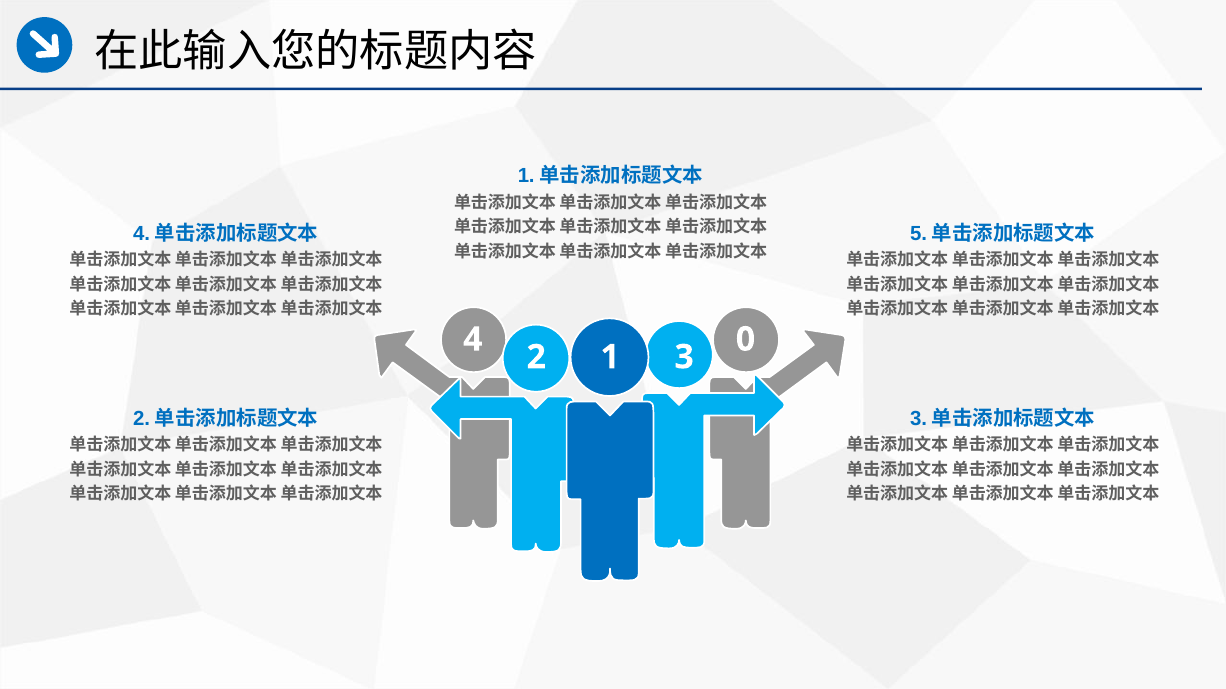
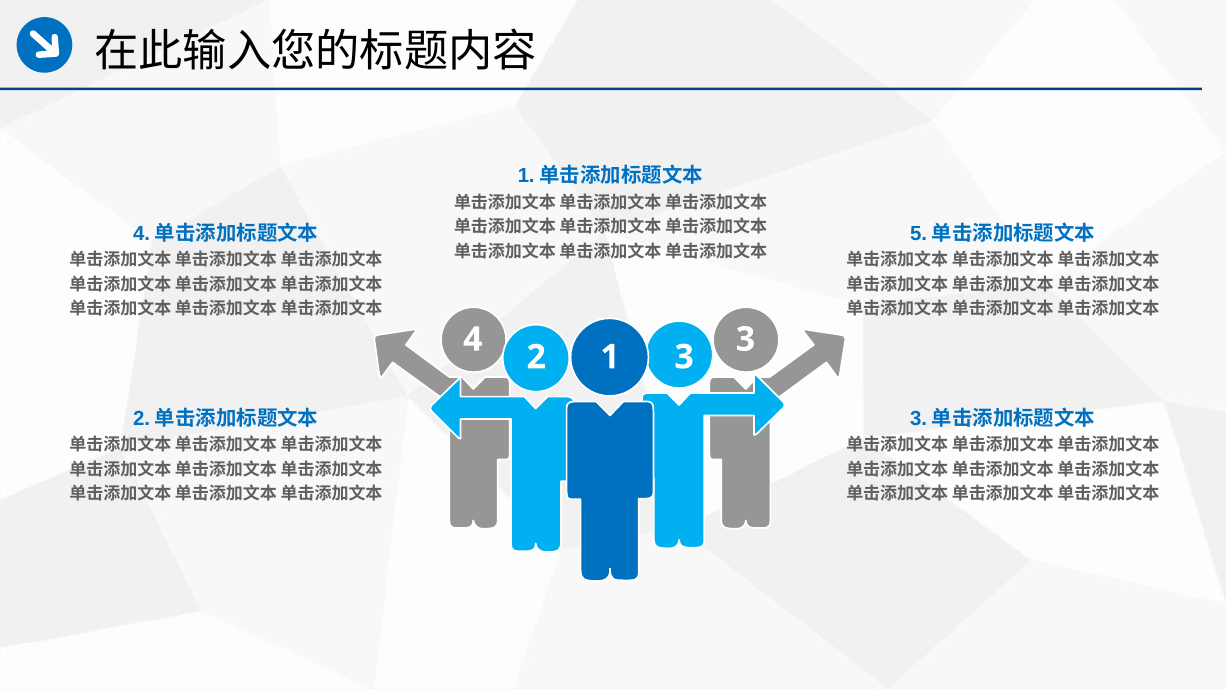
4 0: 0 -> 3 (745, 340)
